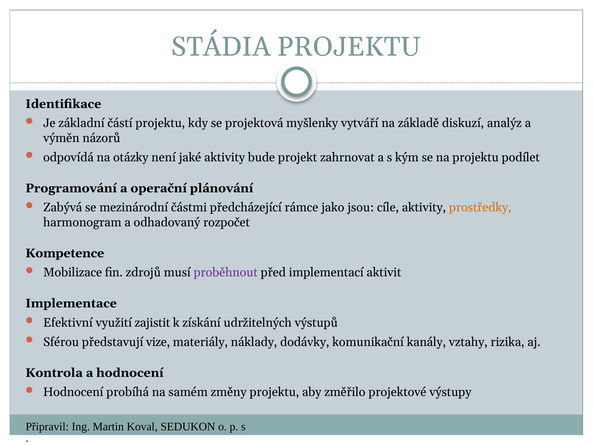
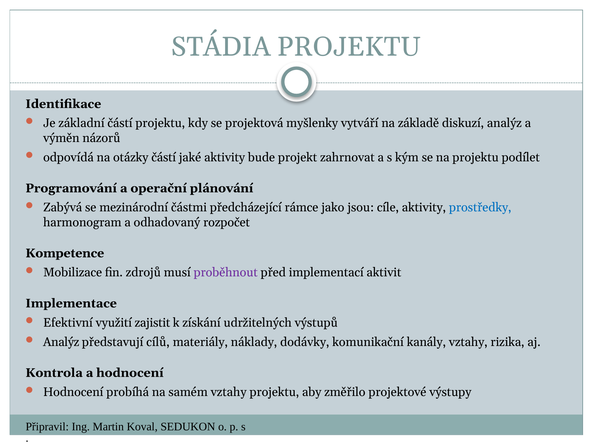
otázky není: není -> částí (164, 157)
prostředky colour: orange -> blue (480, 207)
Sférou: Sférou -> Analýz (61, 342)
vize: vize -> cílů (158, 342)
samém změny: změny -> vztahy (229, 392)
